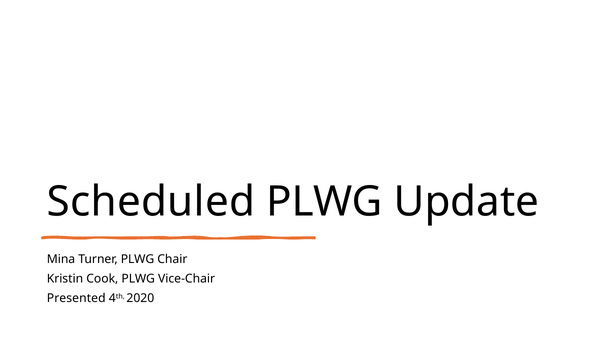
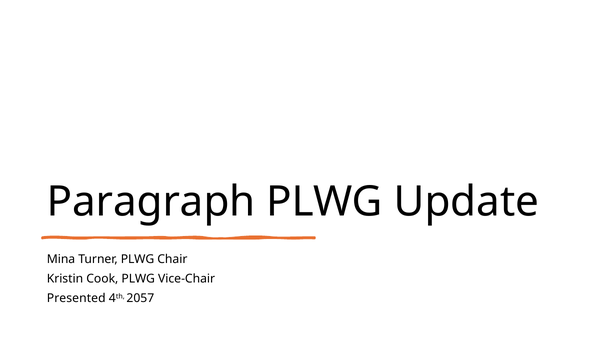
Scheduled: Scheduled -> Paragraph (151, 202)
2020: 2020 -> 2057 (140, 299)
